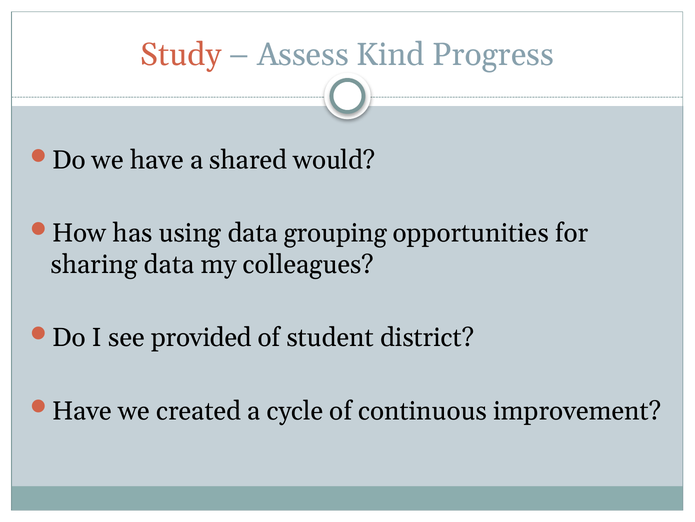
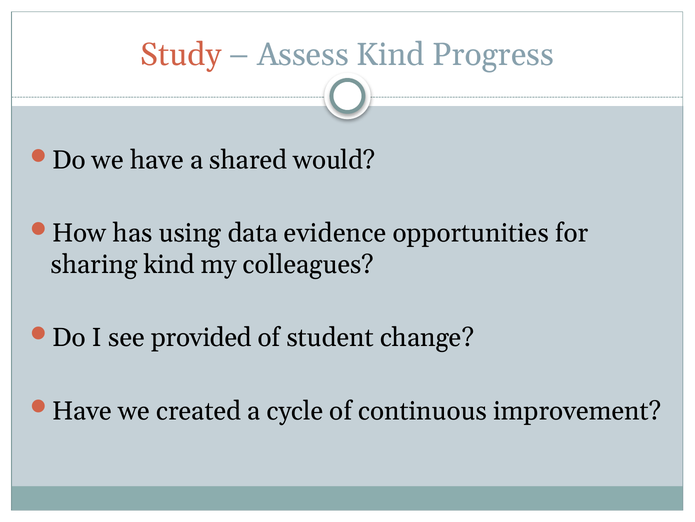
grouping: grouping -> evidence (335, 233)
sharing data: data -> kind (169, 264)
district: district -> change (427, 337)
